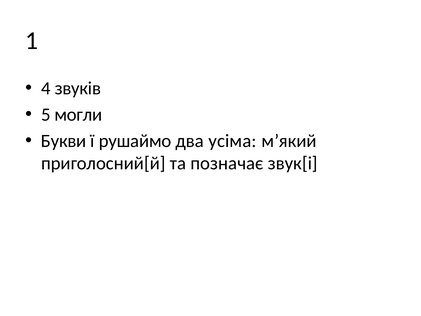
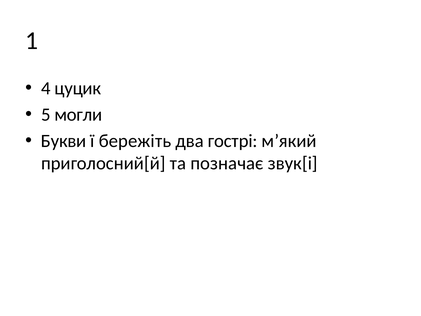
звуків: звуків -> цуцик (78, 88)
рушаймо: рушаймо -> бережіть (135, 141)
усіма: усіма -> гострі (233, 141)
